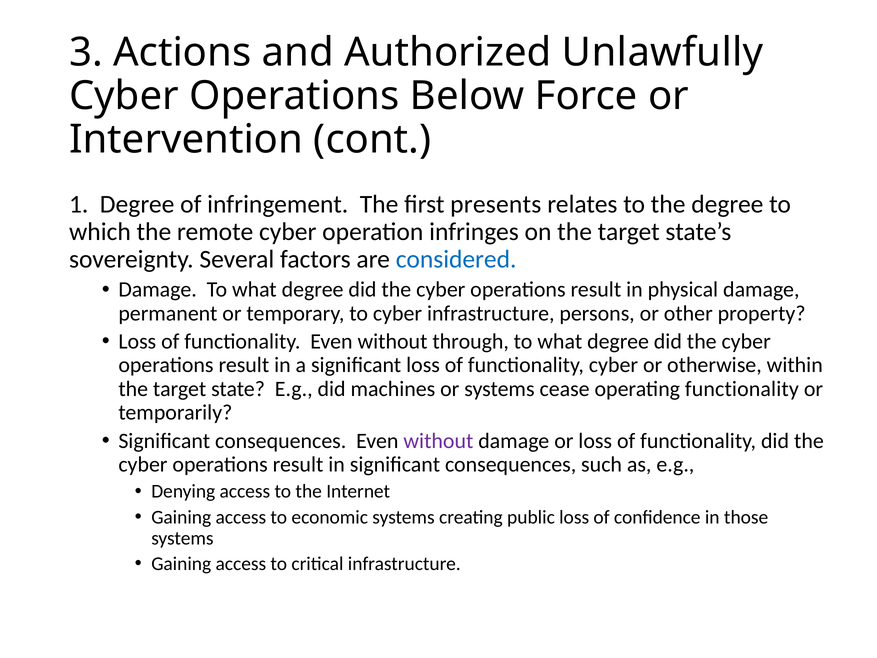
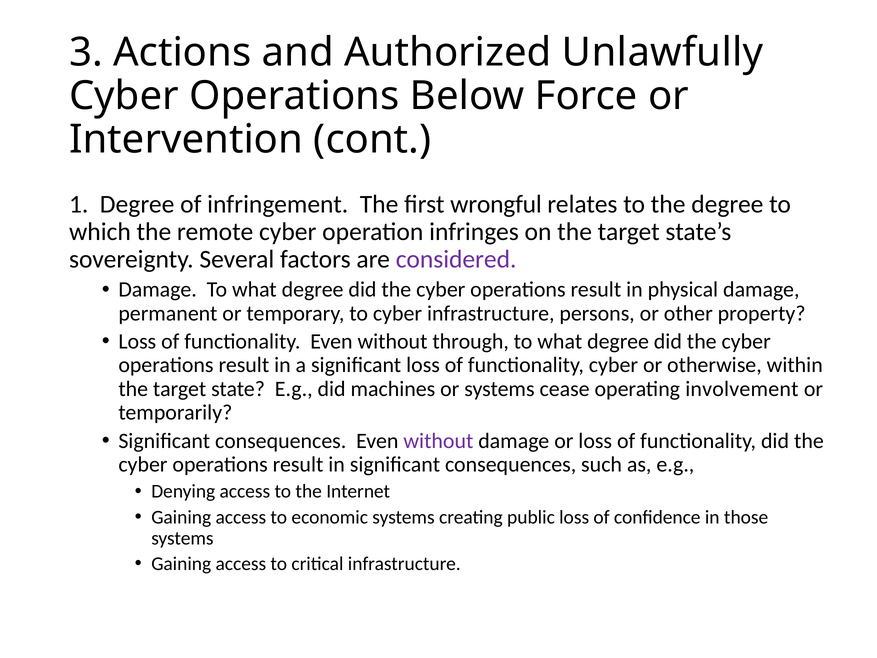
presents: presents -> wrongful (496, 204)
considered colour: blue -> purple (456, 259)
operating functionality: functionality -> involvement (742, 389)
